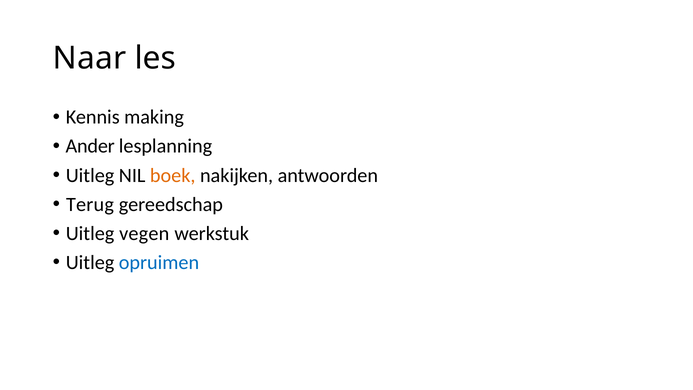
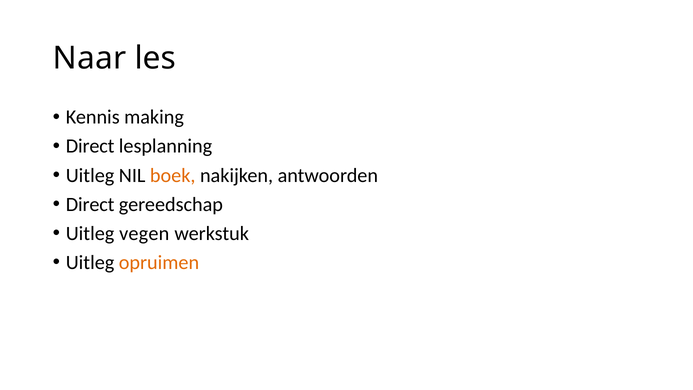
Ander: Ander -> Direct (90, 146)
Terug: Terug -> Direct (90, 204)
opruimen colour: blue -> orange (159, 262)
